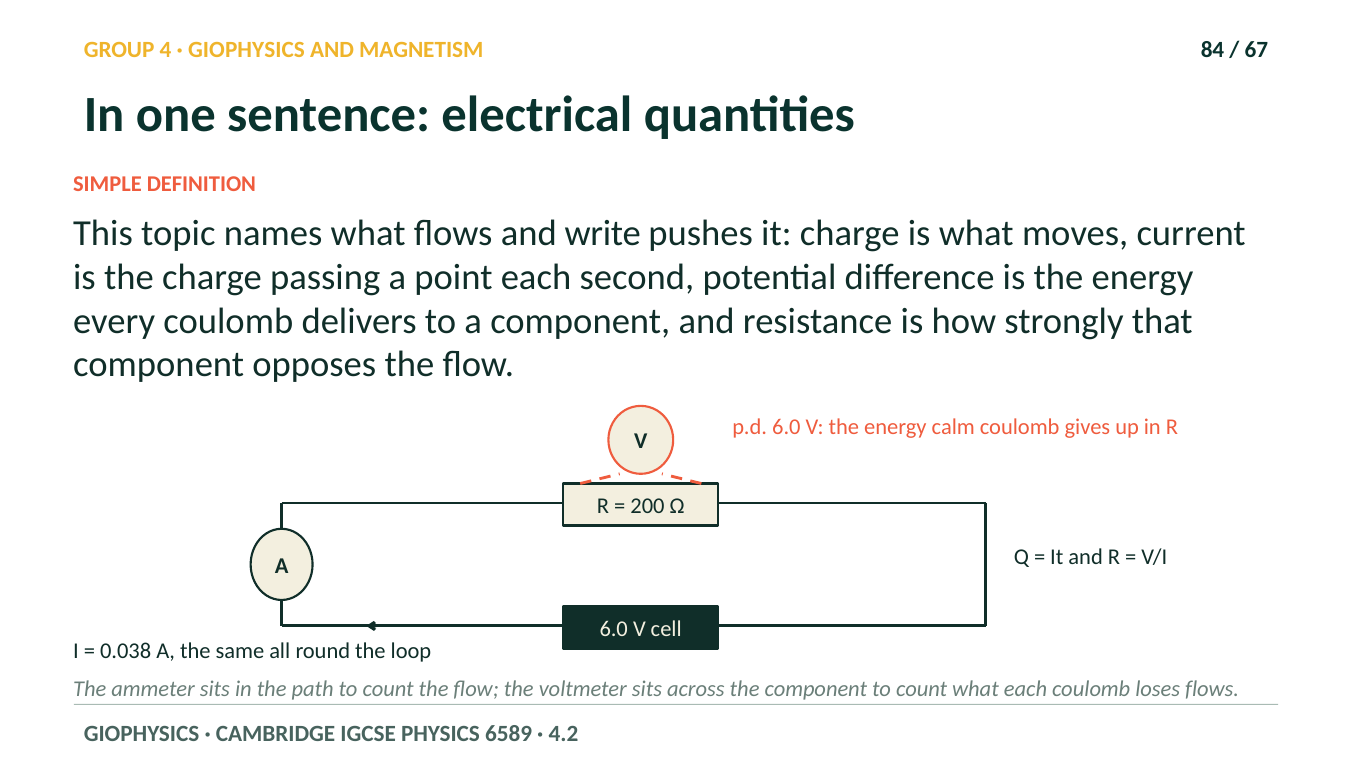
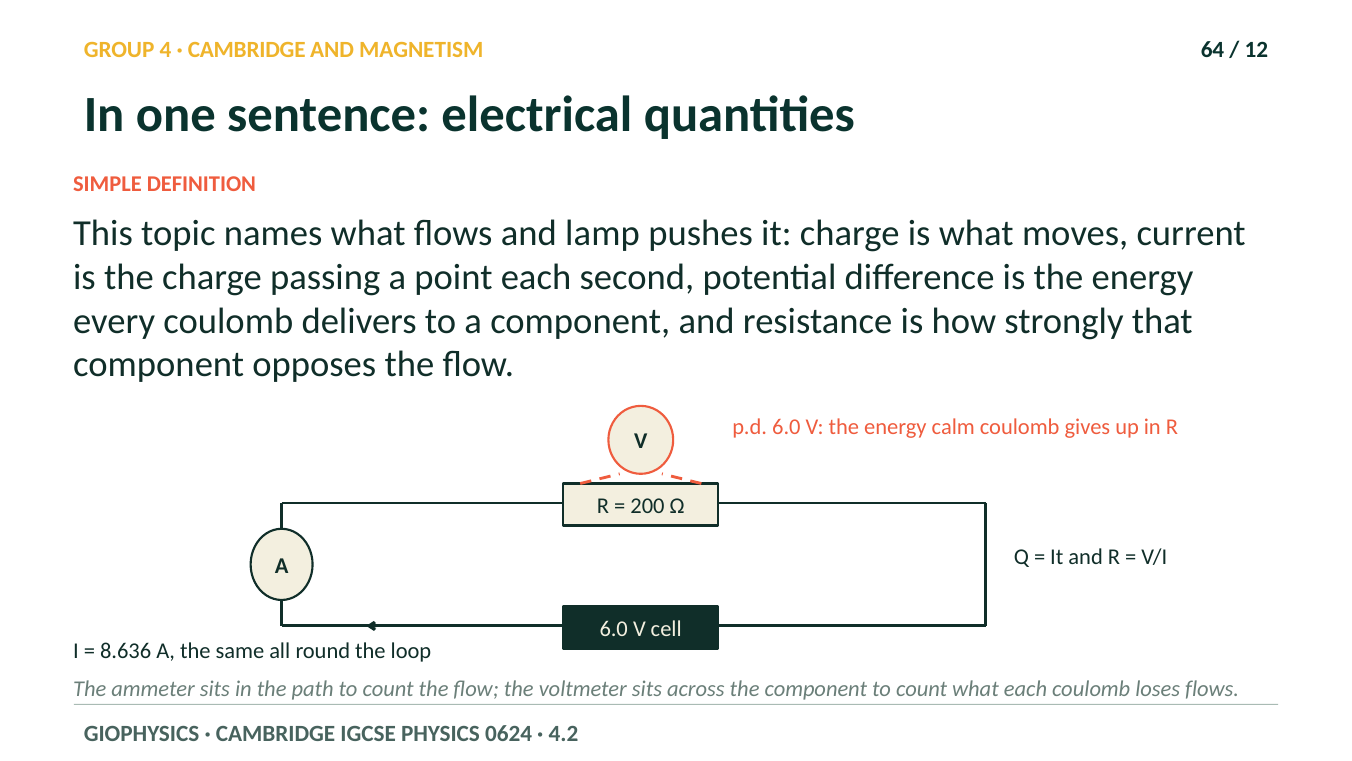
GIOPHYSICS: GIOPHYSICS -> CAMBRIDGE (247, 50)
84: 84 -> 64 (1213, 50)
67: 67 -> 12 (1256, 50)
write: write -> lamp (602, 233)
0.038: 0.038 -> 8.636 (126, 650)
6589: 6589 -> 0624 (509, 734)
